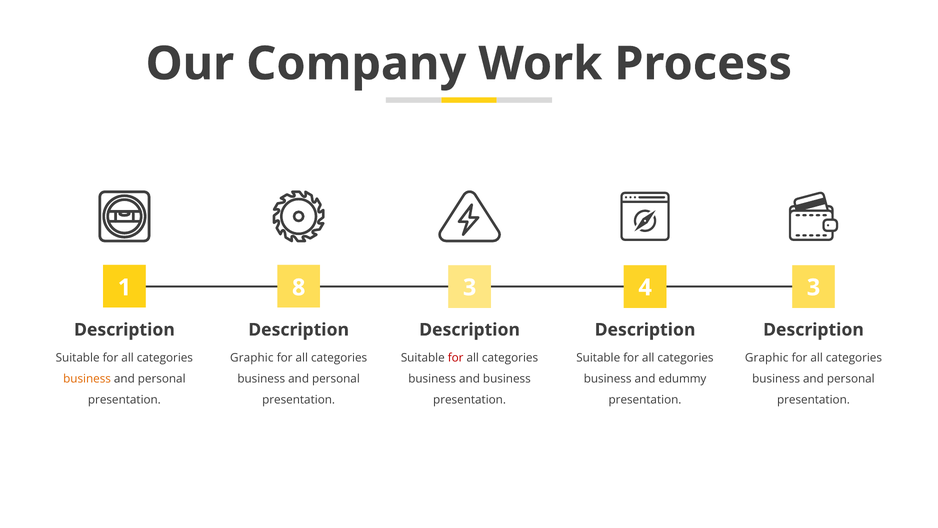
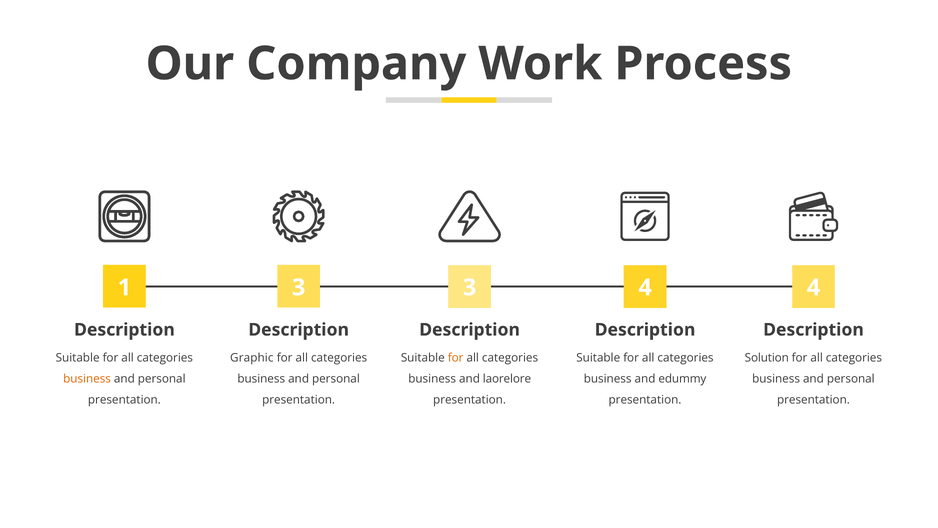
1 8: 8 -> 3 (299, 287)
4 3: 3 -> 4 (814, 287)
for colour: red -> orange (456, 358)
Graphic: Graphic -> Solution (767, 358)
and business: business -> laorelore (507, 379)
